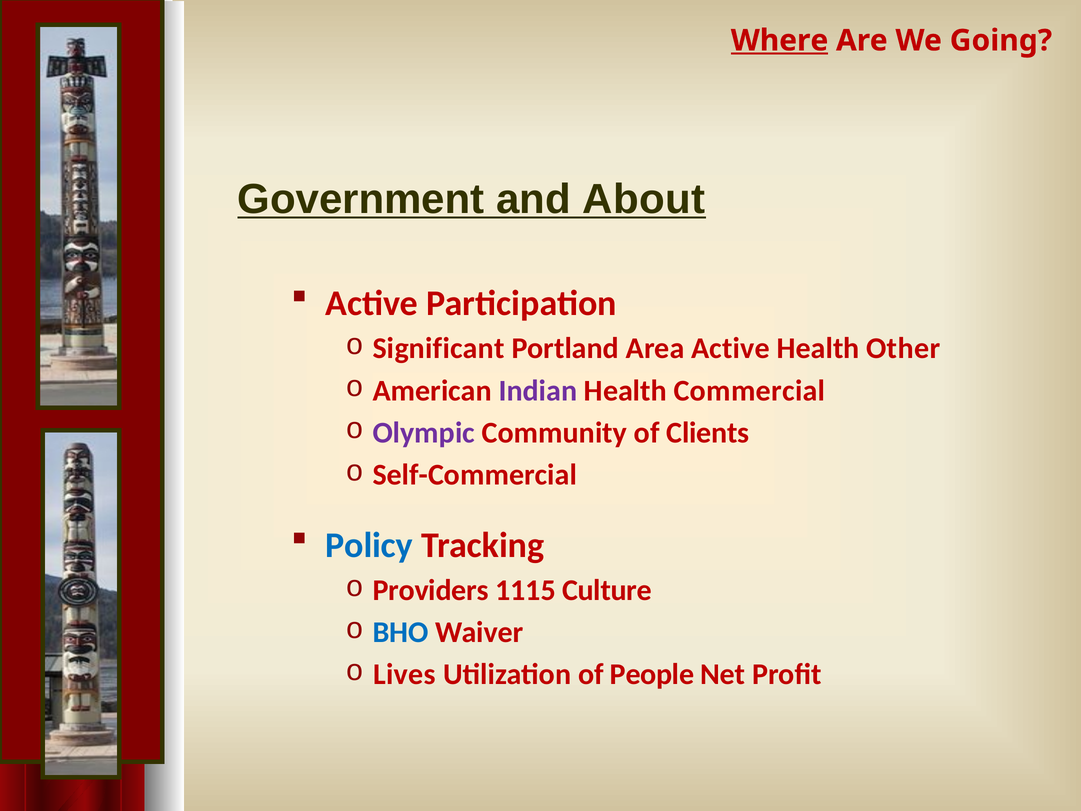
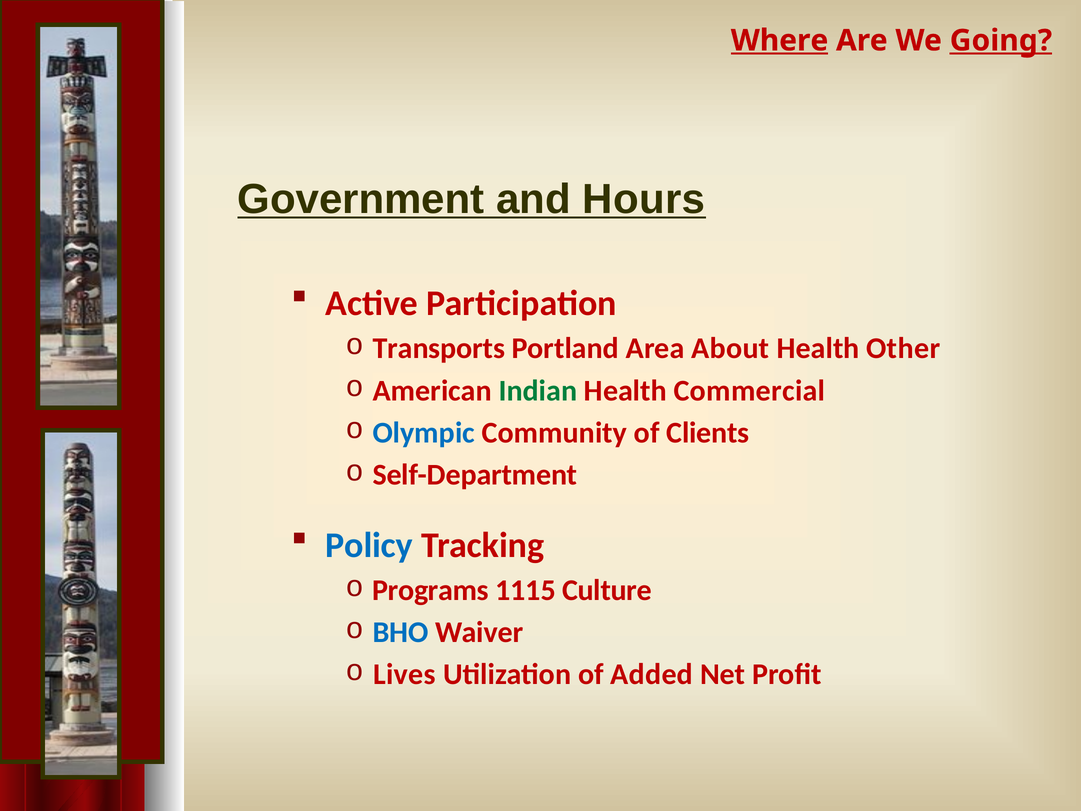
Going underline: none -> present (1001, 41)
About: About -> Hours (644, 199)
Significant: Significant -> Transports (439, 348)
Area Active: Active -> About (730, 348)
Indian colour: purple -> green (538, 390)
Olympic colour: purple -> blue (424, 433)
Self-Commercial: Self-Commercial -> Self-Department (475, 475)
Providers: Providers -> Programs (431, 590)
People: People -> Added (652, 674)
